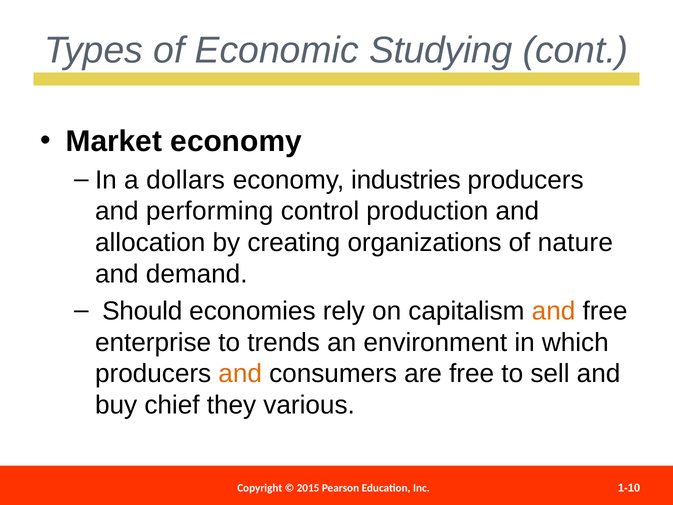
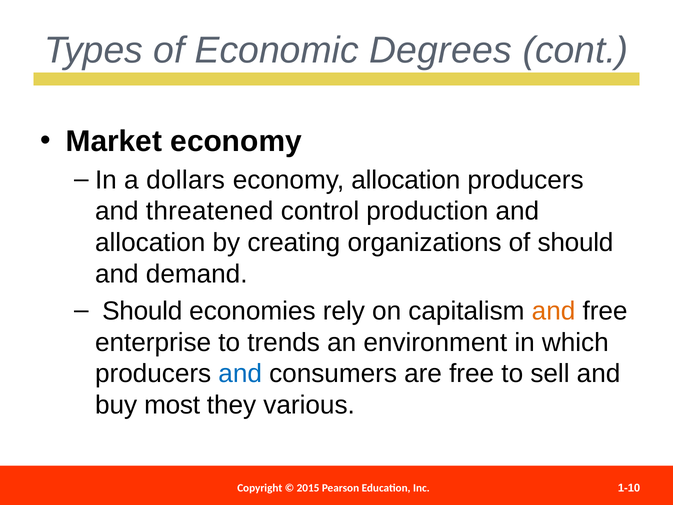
Studying: Studying -> Degrees (441, 50)
economy industries: industries -> allocation (406, 180)
performing: performing -> threatened (210, 211)
of nature: nature -> should (576, 243)
and colour: orange -> blue (240, 374)
chief: chief -> most (172, 405)
